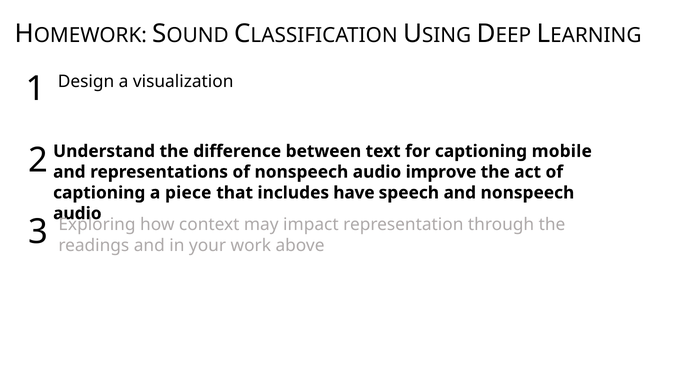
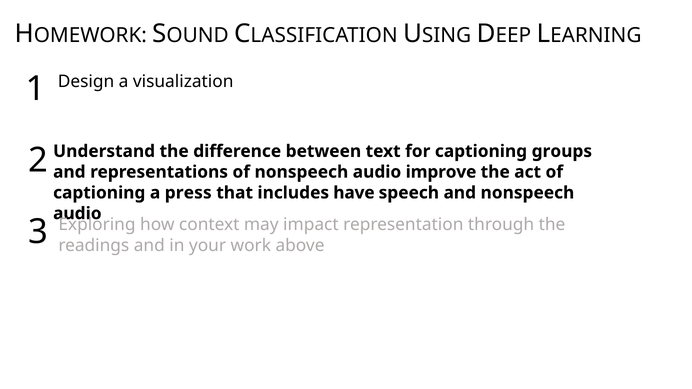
mobile: mobile -> groups (562, 151)
piece: piece -> press (188, 193)
